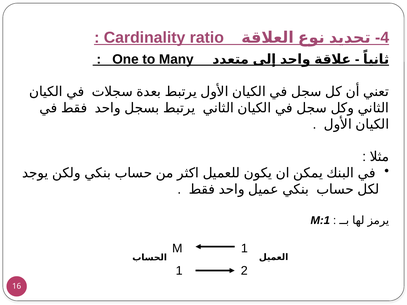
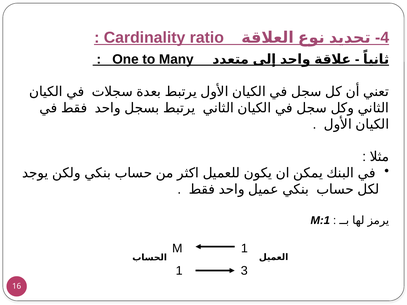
2: 2 -> 3 (244, 271)
